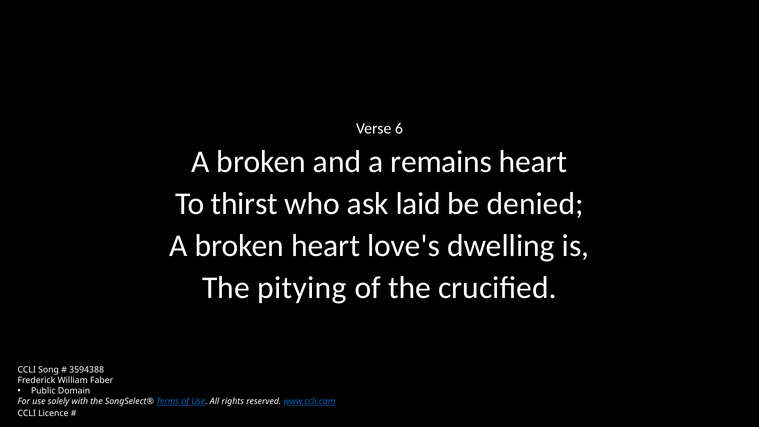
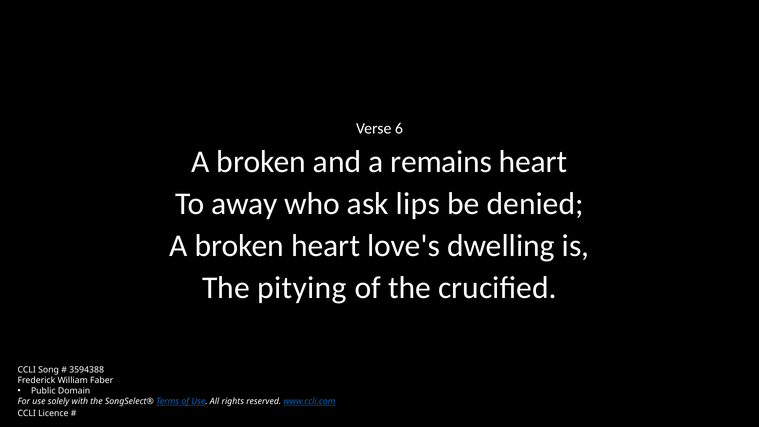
thirst: thirst -> away (244, 204)
laid: laid -> lips (418, 204)
